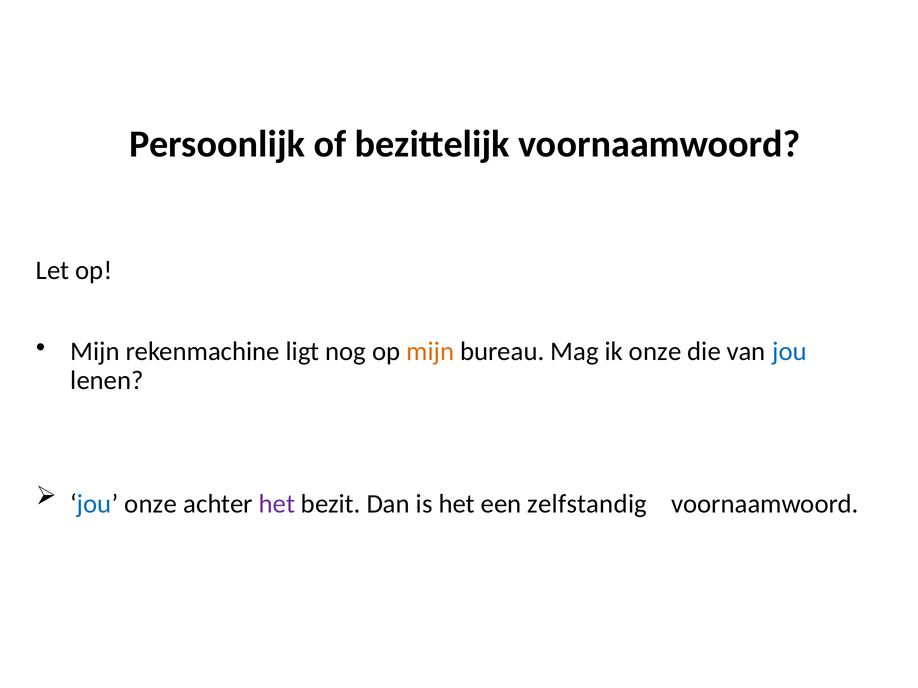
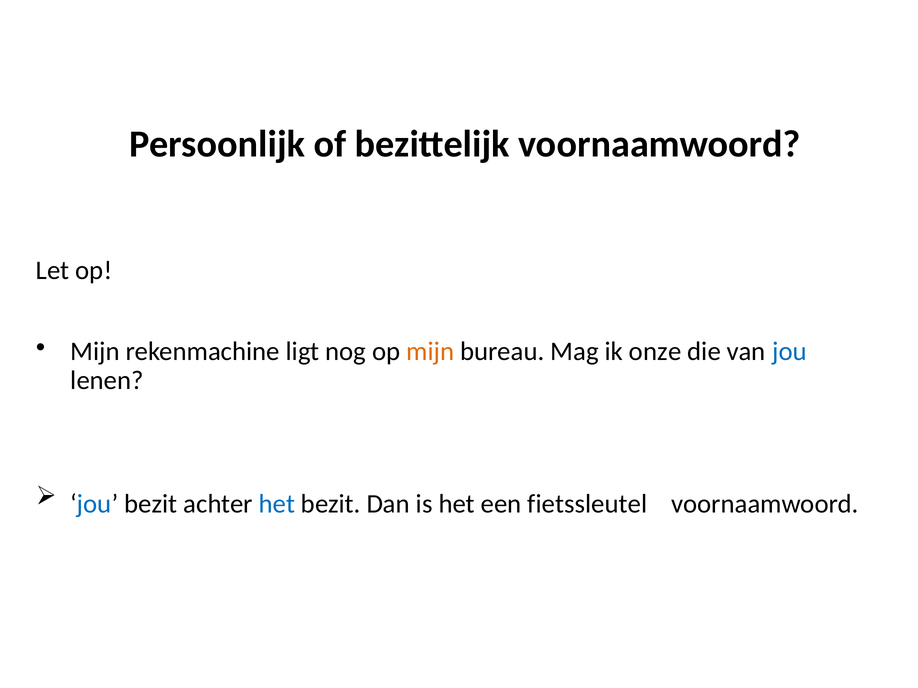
jou onze: onze -> bezit (151, 504)
het colour: purple -> blue (277, 504)
zelfstandig: zelfstandig -> fietssleutel (587, 504)
